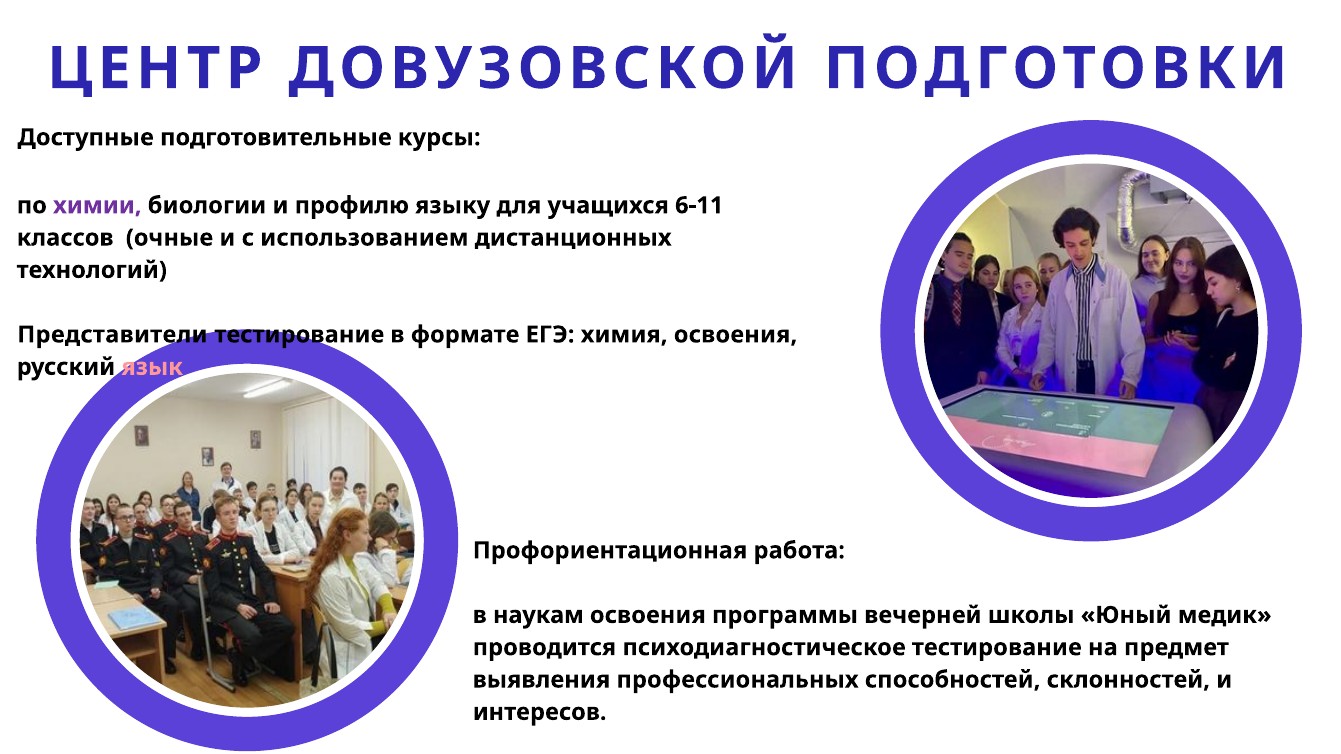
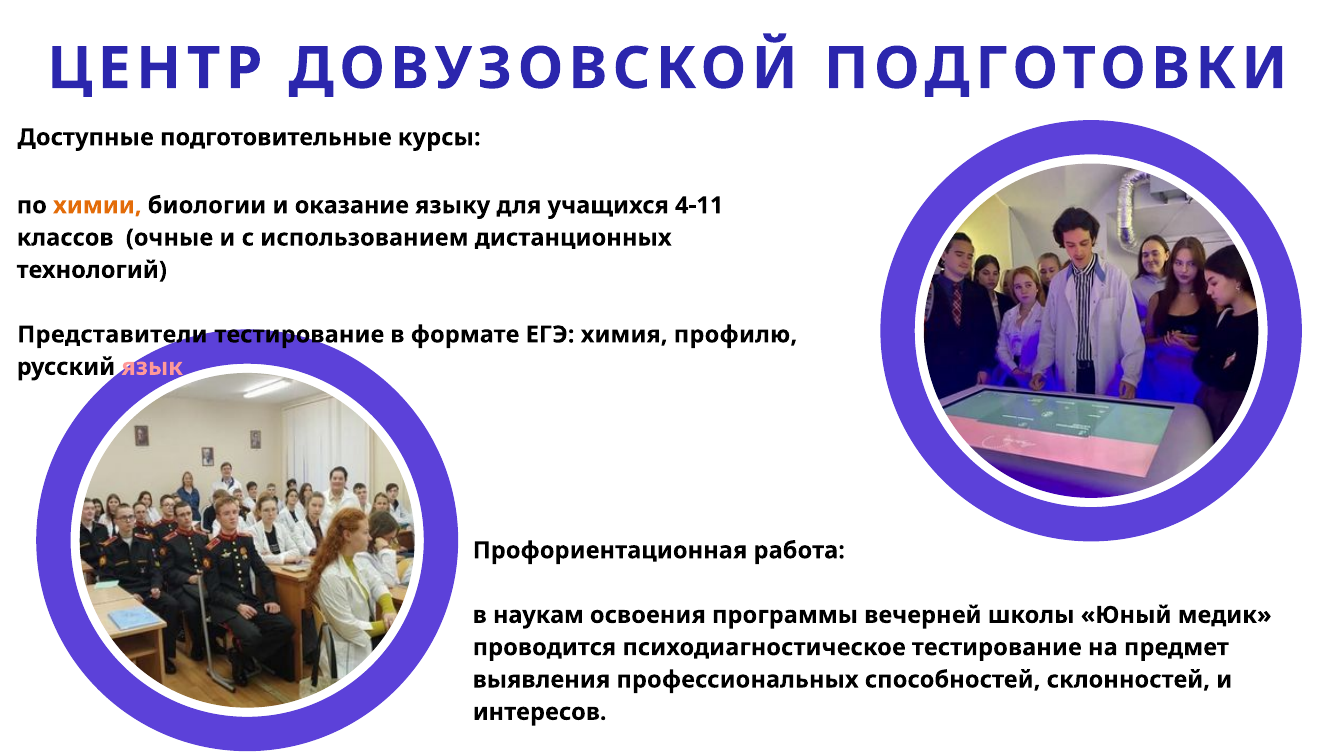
химии colour: purple -> orange (97, 205)
профилю: профилю -> оказание (352, 205)
6-11: 6-11 -> 4-11 (699, 205)
химия освоения: освоения -> профилю (735, 335)
